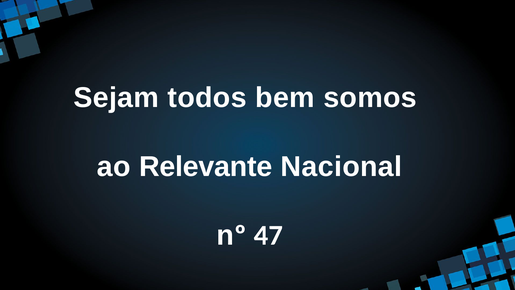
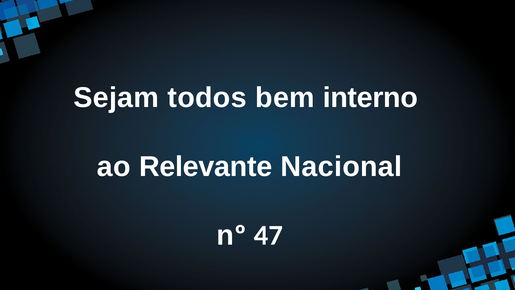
somos: somos -> interno (370, 98)
